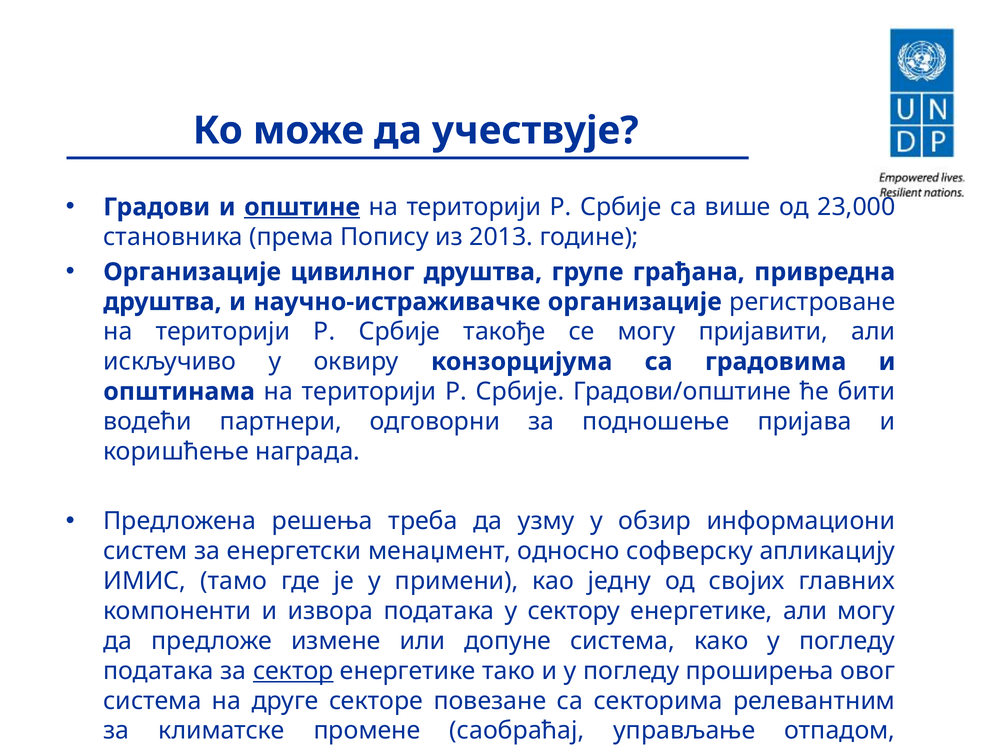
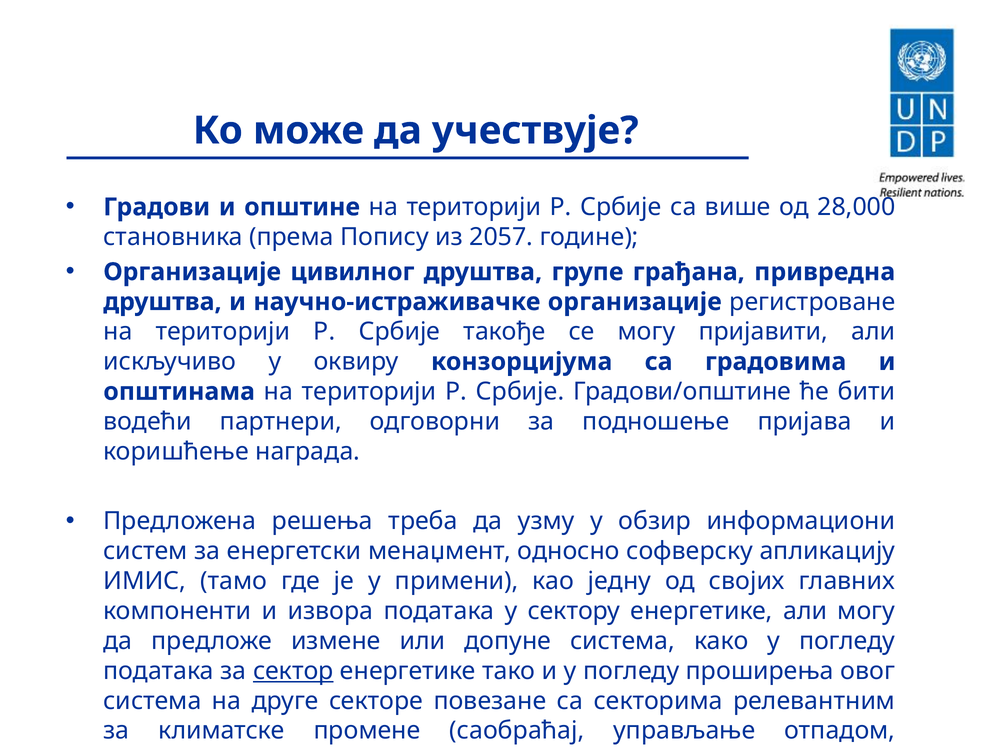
општине underline: present -> none (302, 207)
23,000: 23,000 -> 28,000 (856, 207)
2013: 2013 -> 2057 (501, 237)
